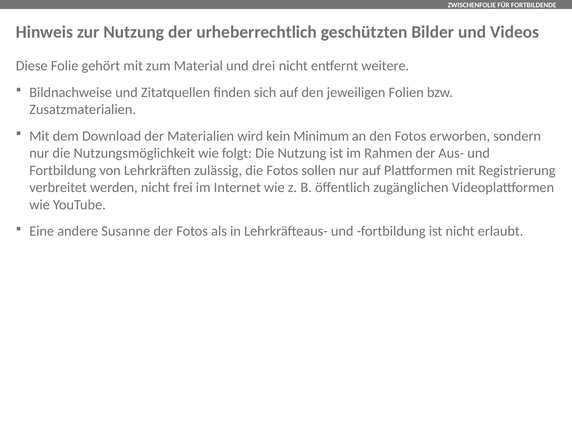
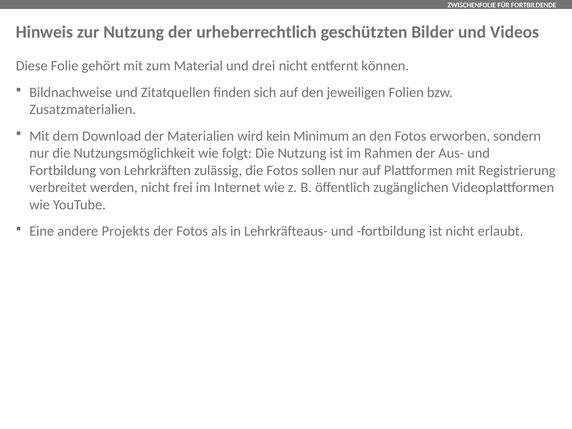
weitere: weitere -> können (385, 66)
Susanne: Susanne -> Projekts (126, 231)
